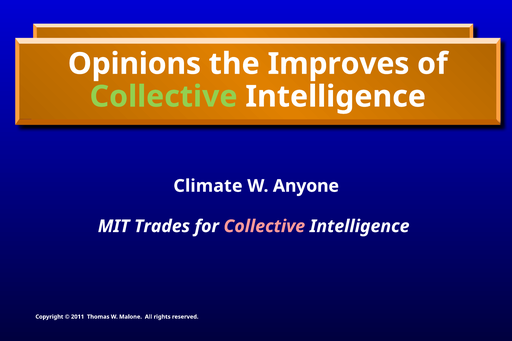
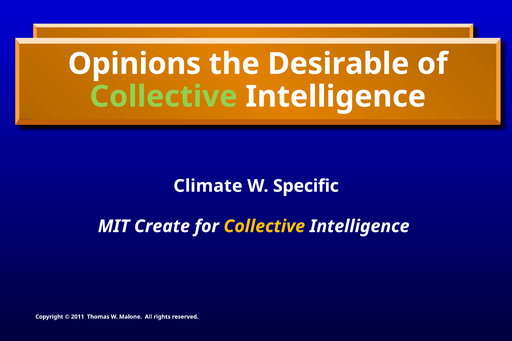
Improves: Improves -> Desirable (338, 64)
Anyone: Anyone -> Specific (306, 186)
Trades: Trades -> Create (162, 226)
Collective colour: pink -> yellow (264, 226)
